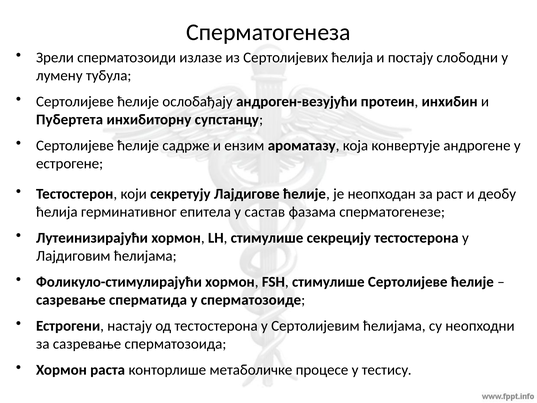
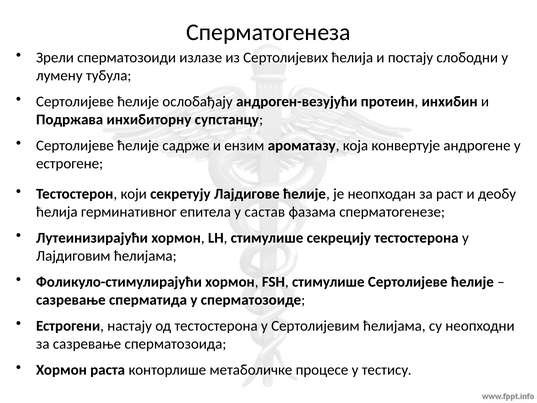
Пубертета: Пубертета -> Подржава (70, 119)
